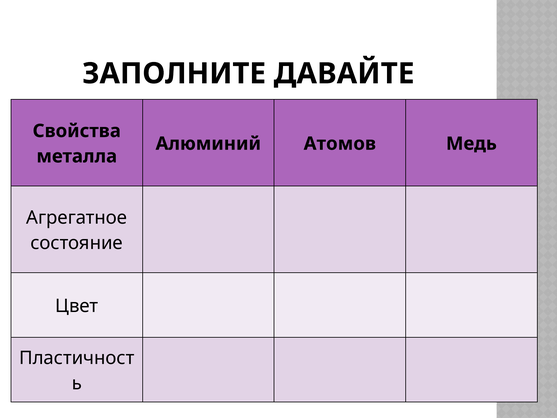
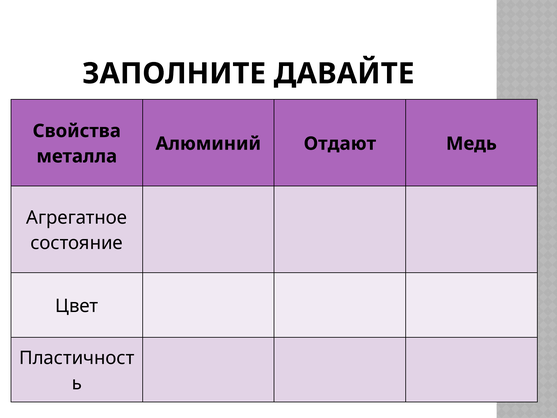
Атомов: Атомов -> Отдают (340, 144)
